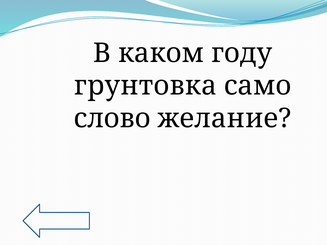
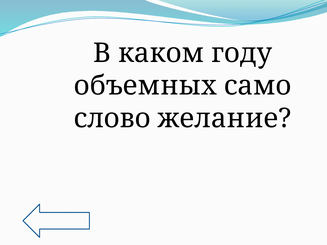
грунтовка: грунтовка -> объемных (145, 86)
